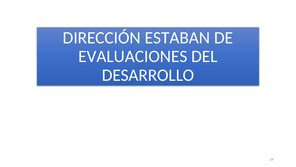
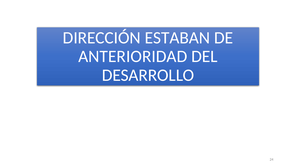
EVALUACIONES: EVALUACIONES -> ANTERIORIDAD (133, 56)
